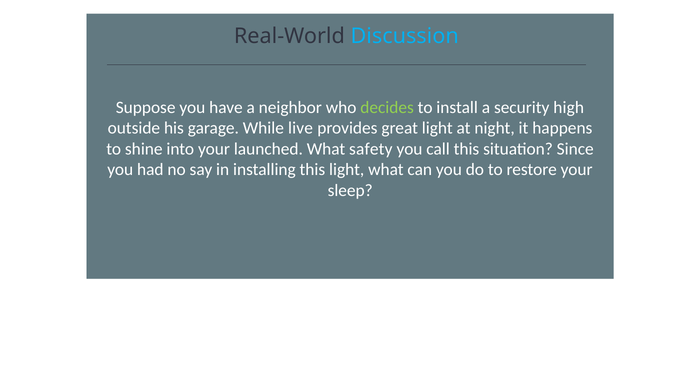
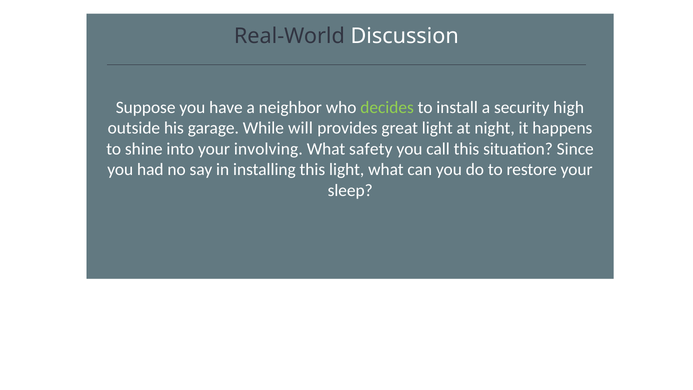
Discussion colour: light blue -> white (405, 36)
live: live -> will (300, 128)
launched: launched -> involving (268, 149)
